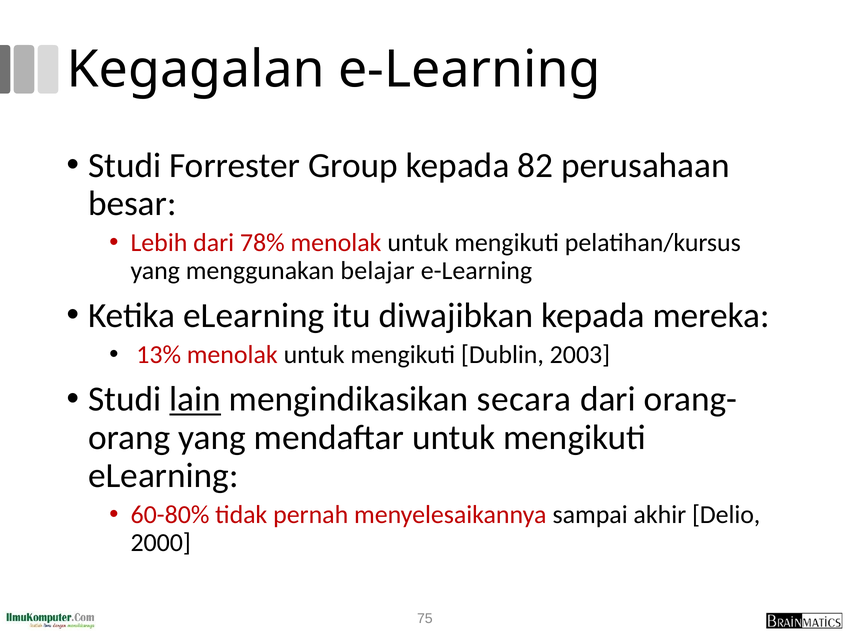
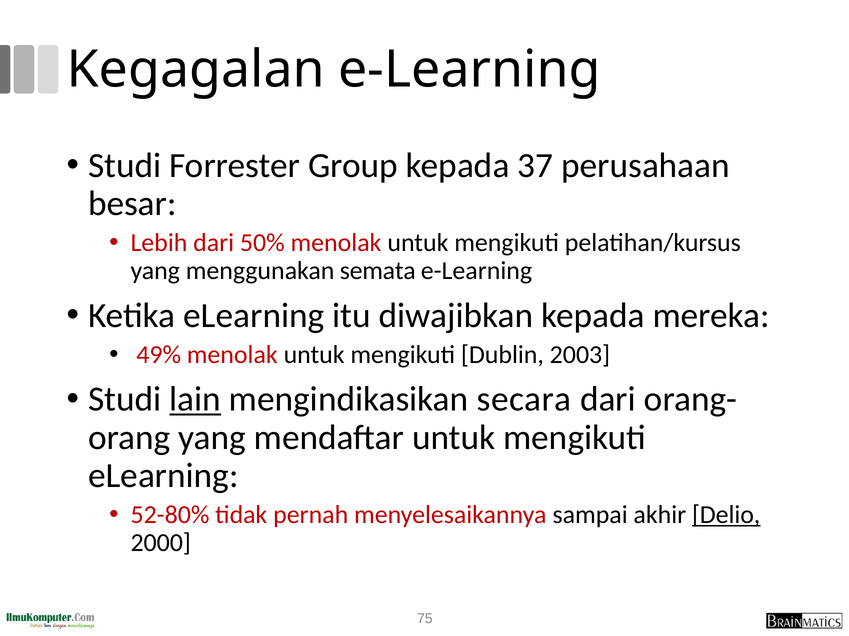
82: 82 -> 37 (535, 166)
78%: 78% -> 50% (262, 243)
belajar: belajar -> semata (378, 271)
13%: 13% -> 49% (159, 355)
60-80%: 60-80% -> 52-80% (170, 515)
Delio underline: none -> present (726, 515)
